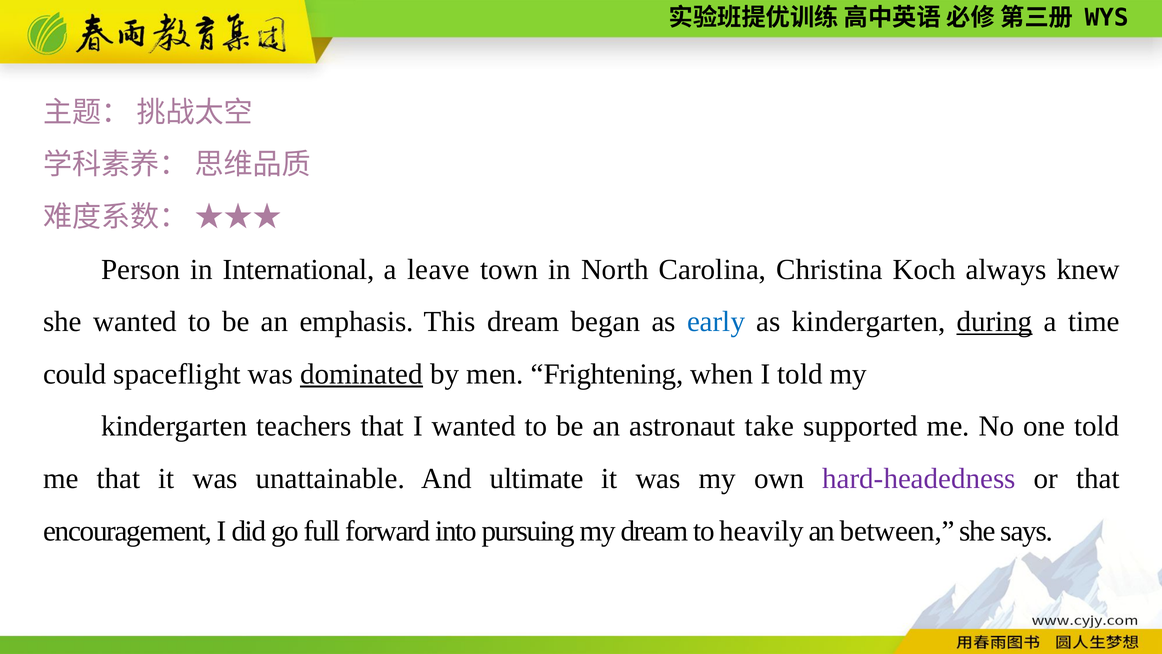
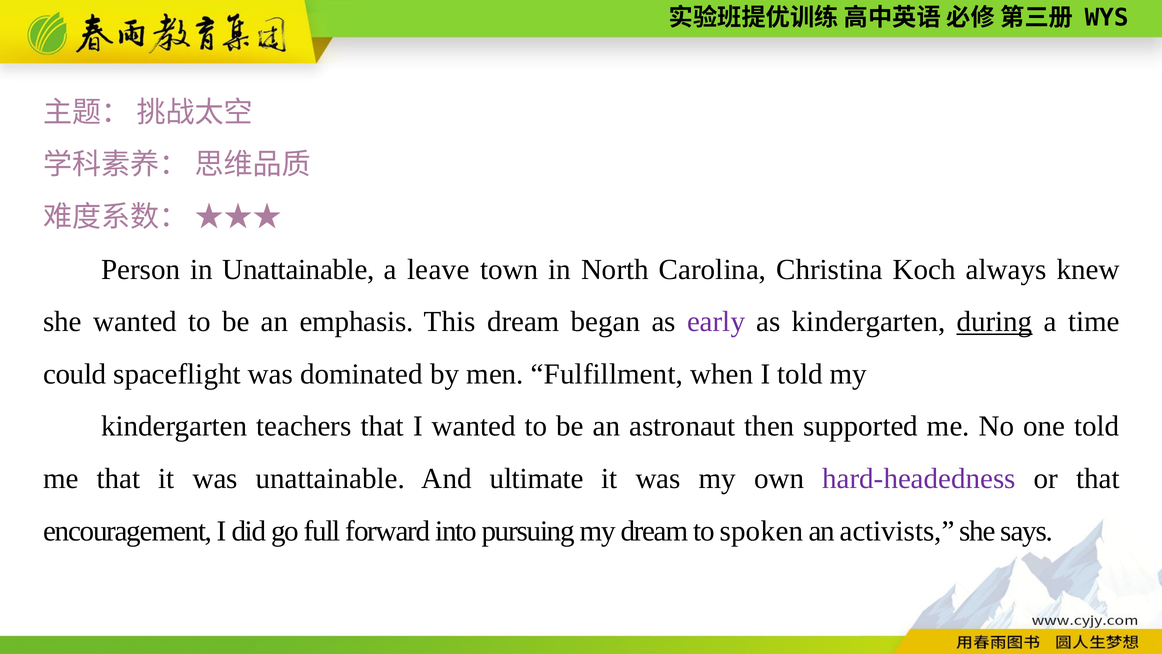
in International: International -> Unattainable (299, 269)
early colour: blue -> purple (716, 322)
dominated underline: present -> none (362, 374)
Frightening: Frightening -> Fulfillment (607, 374)
take: take -> then (769, 426)
heavily: heavily -> spoken (761, 531)
between: between -> activists (897, 531)
